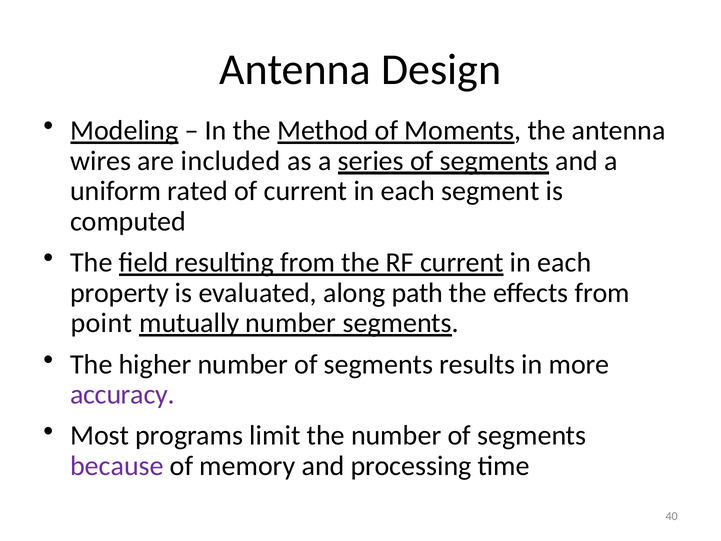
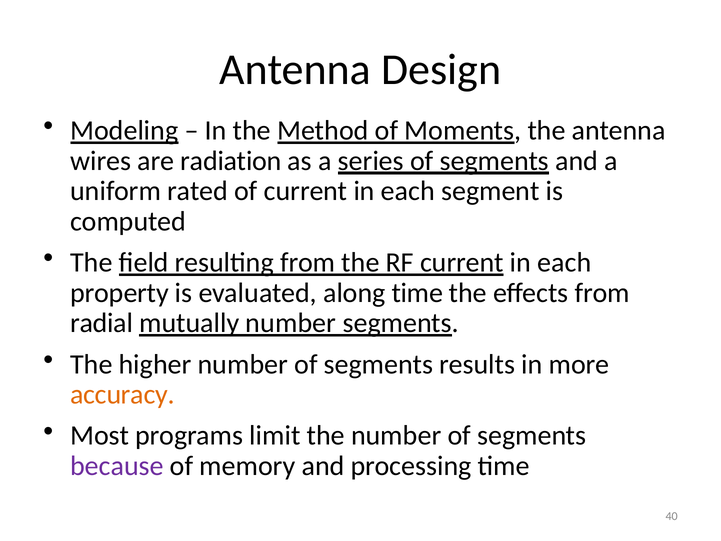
included: included -> radiation (231, 161)
along path: path -> time (417, 293)
point: point -> radial (102, 323)
accuracy colour: purple -> orange (122, 394)
